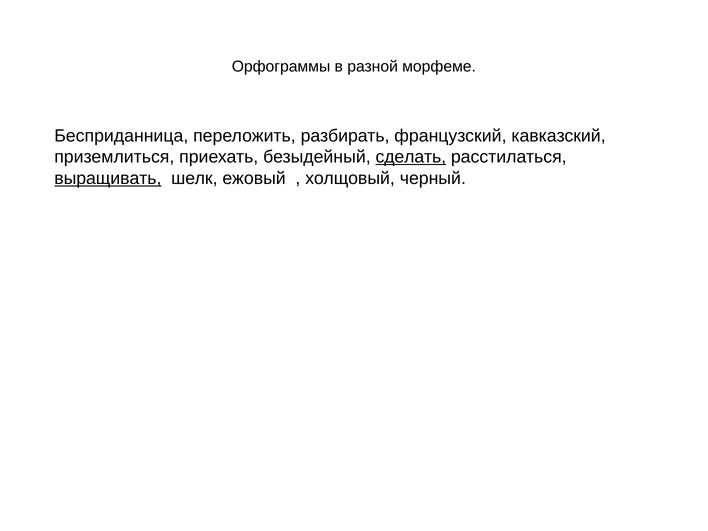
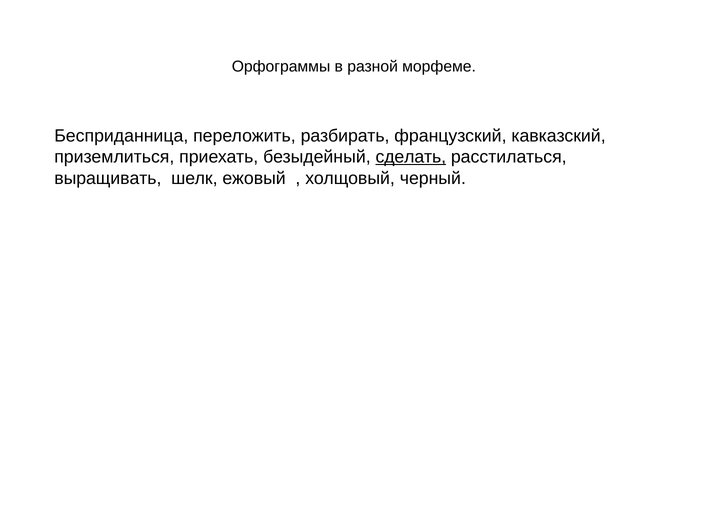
выращивать underline: present -> none (108, 178)
